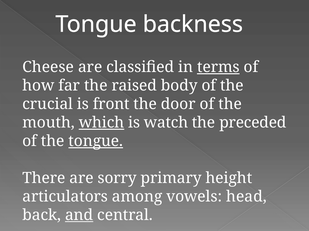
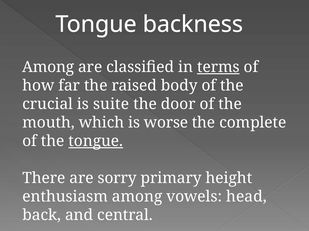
Cheese: Cheese -> Among (48, 67)
front: front -> suite (111, 104)
which underline: present -> none (101, 123)
watch: watch -> worse (166, 123)
preceded: preceded -> complete (253, 123)
articulators: articulators -> enthusiasm (65, 197)
and underline: present -> none (79, 216)
